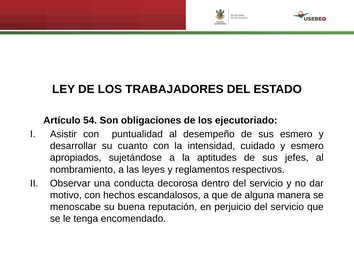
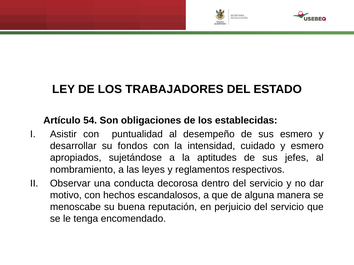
ejecutoriado: ejecutoriado -> establecidas (246, 121)
cuanto: cuanto -> fondos (133, 146)
